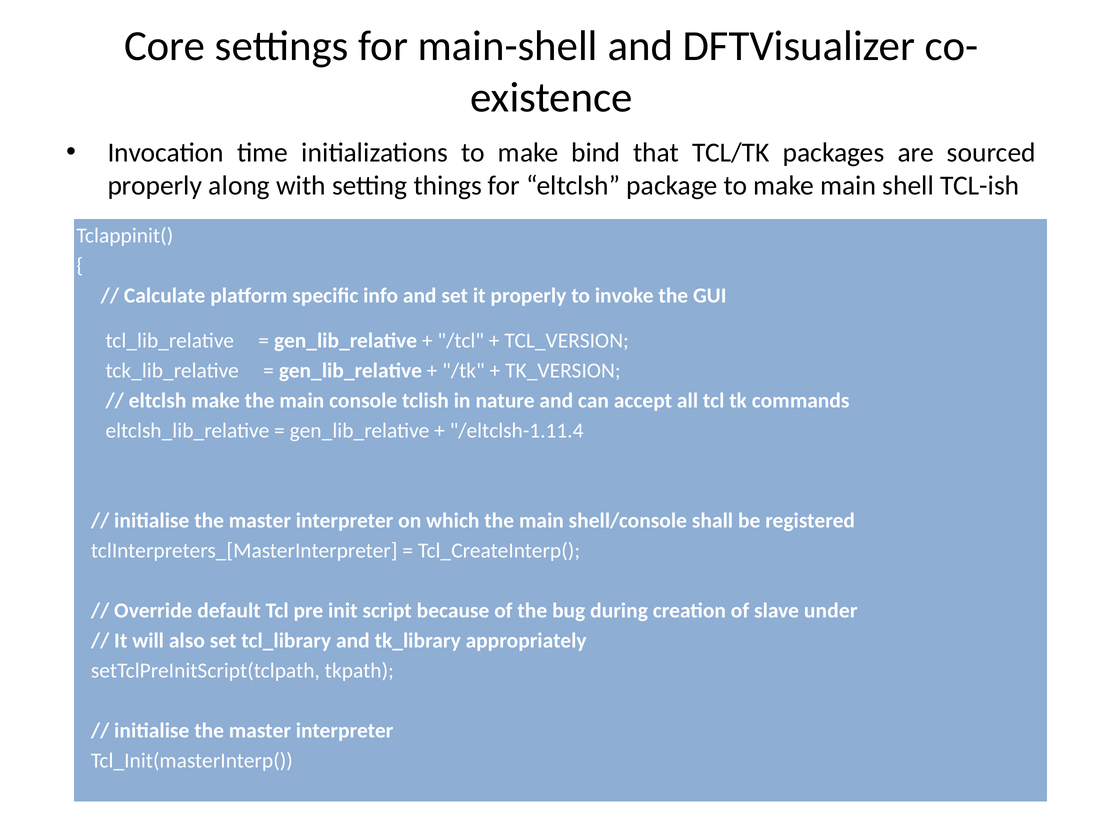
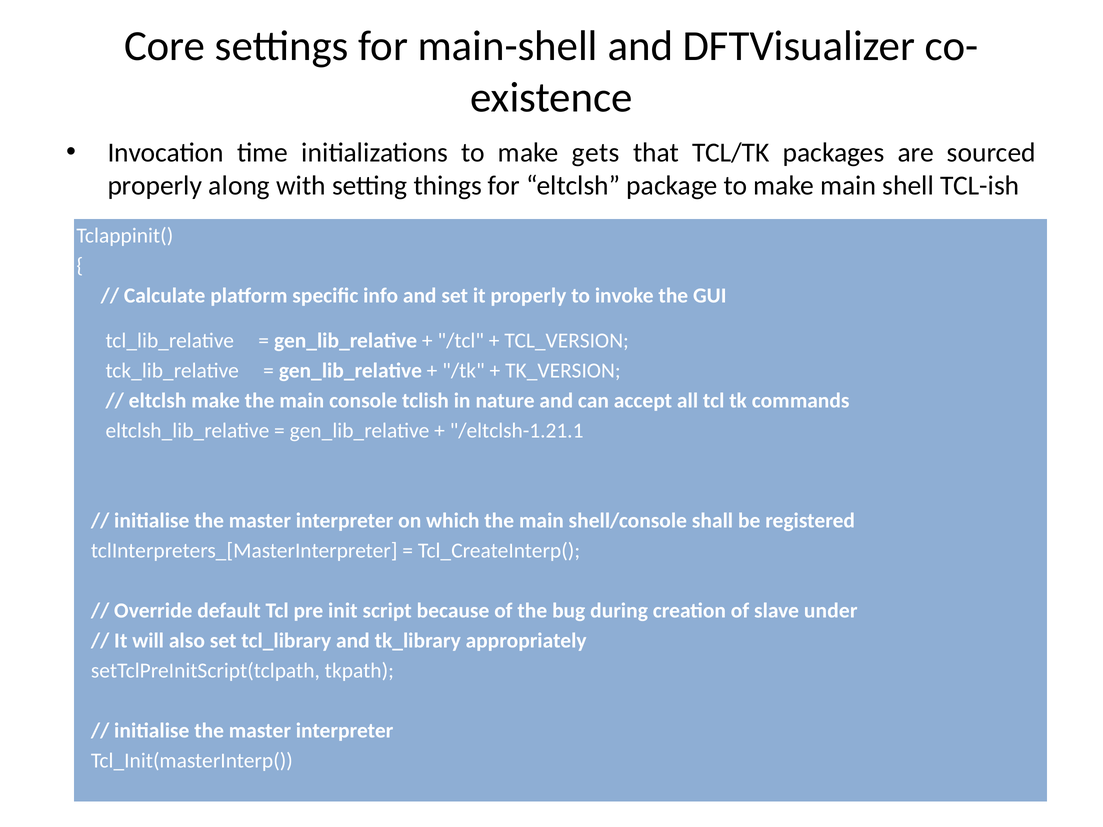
bind: bind -> gets (596, 153)
/eltclsh-1.11.4: /eltclsh-1.11.4 -> /eltclsh-1.21.1 (517, 431)
